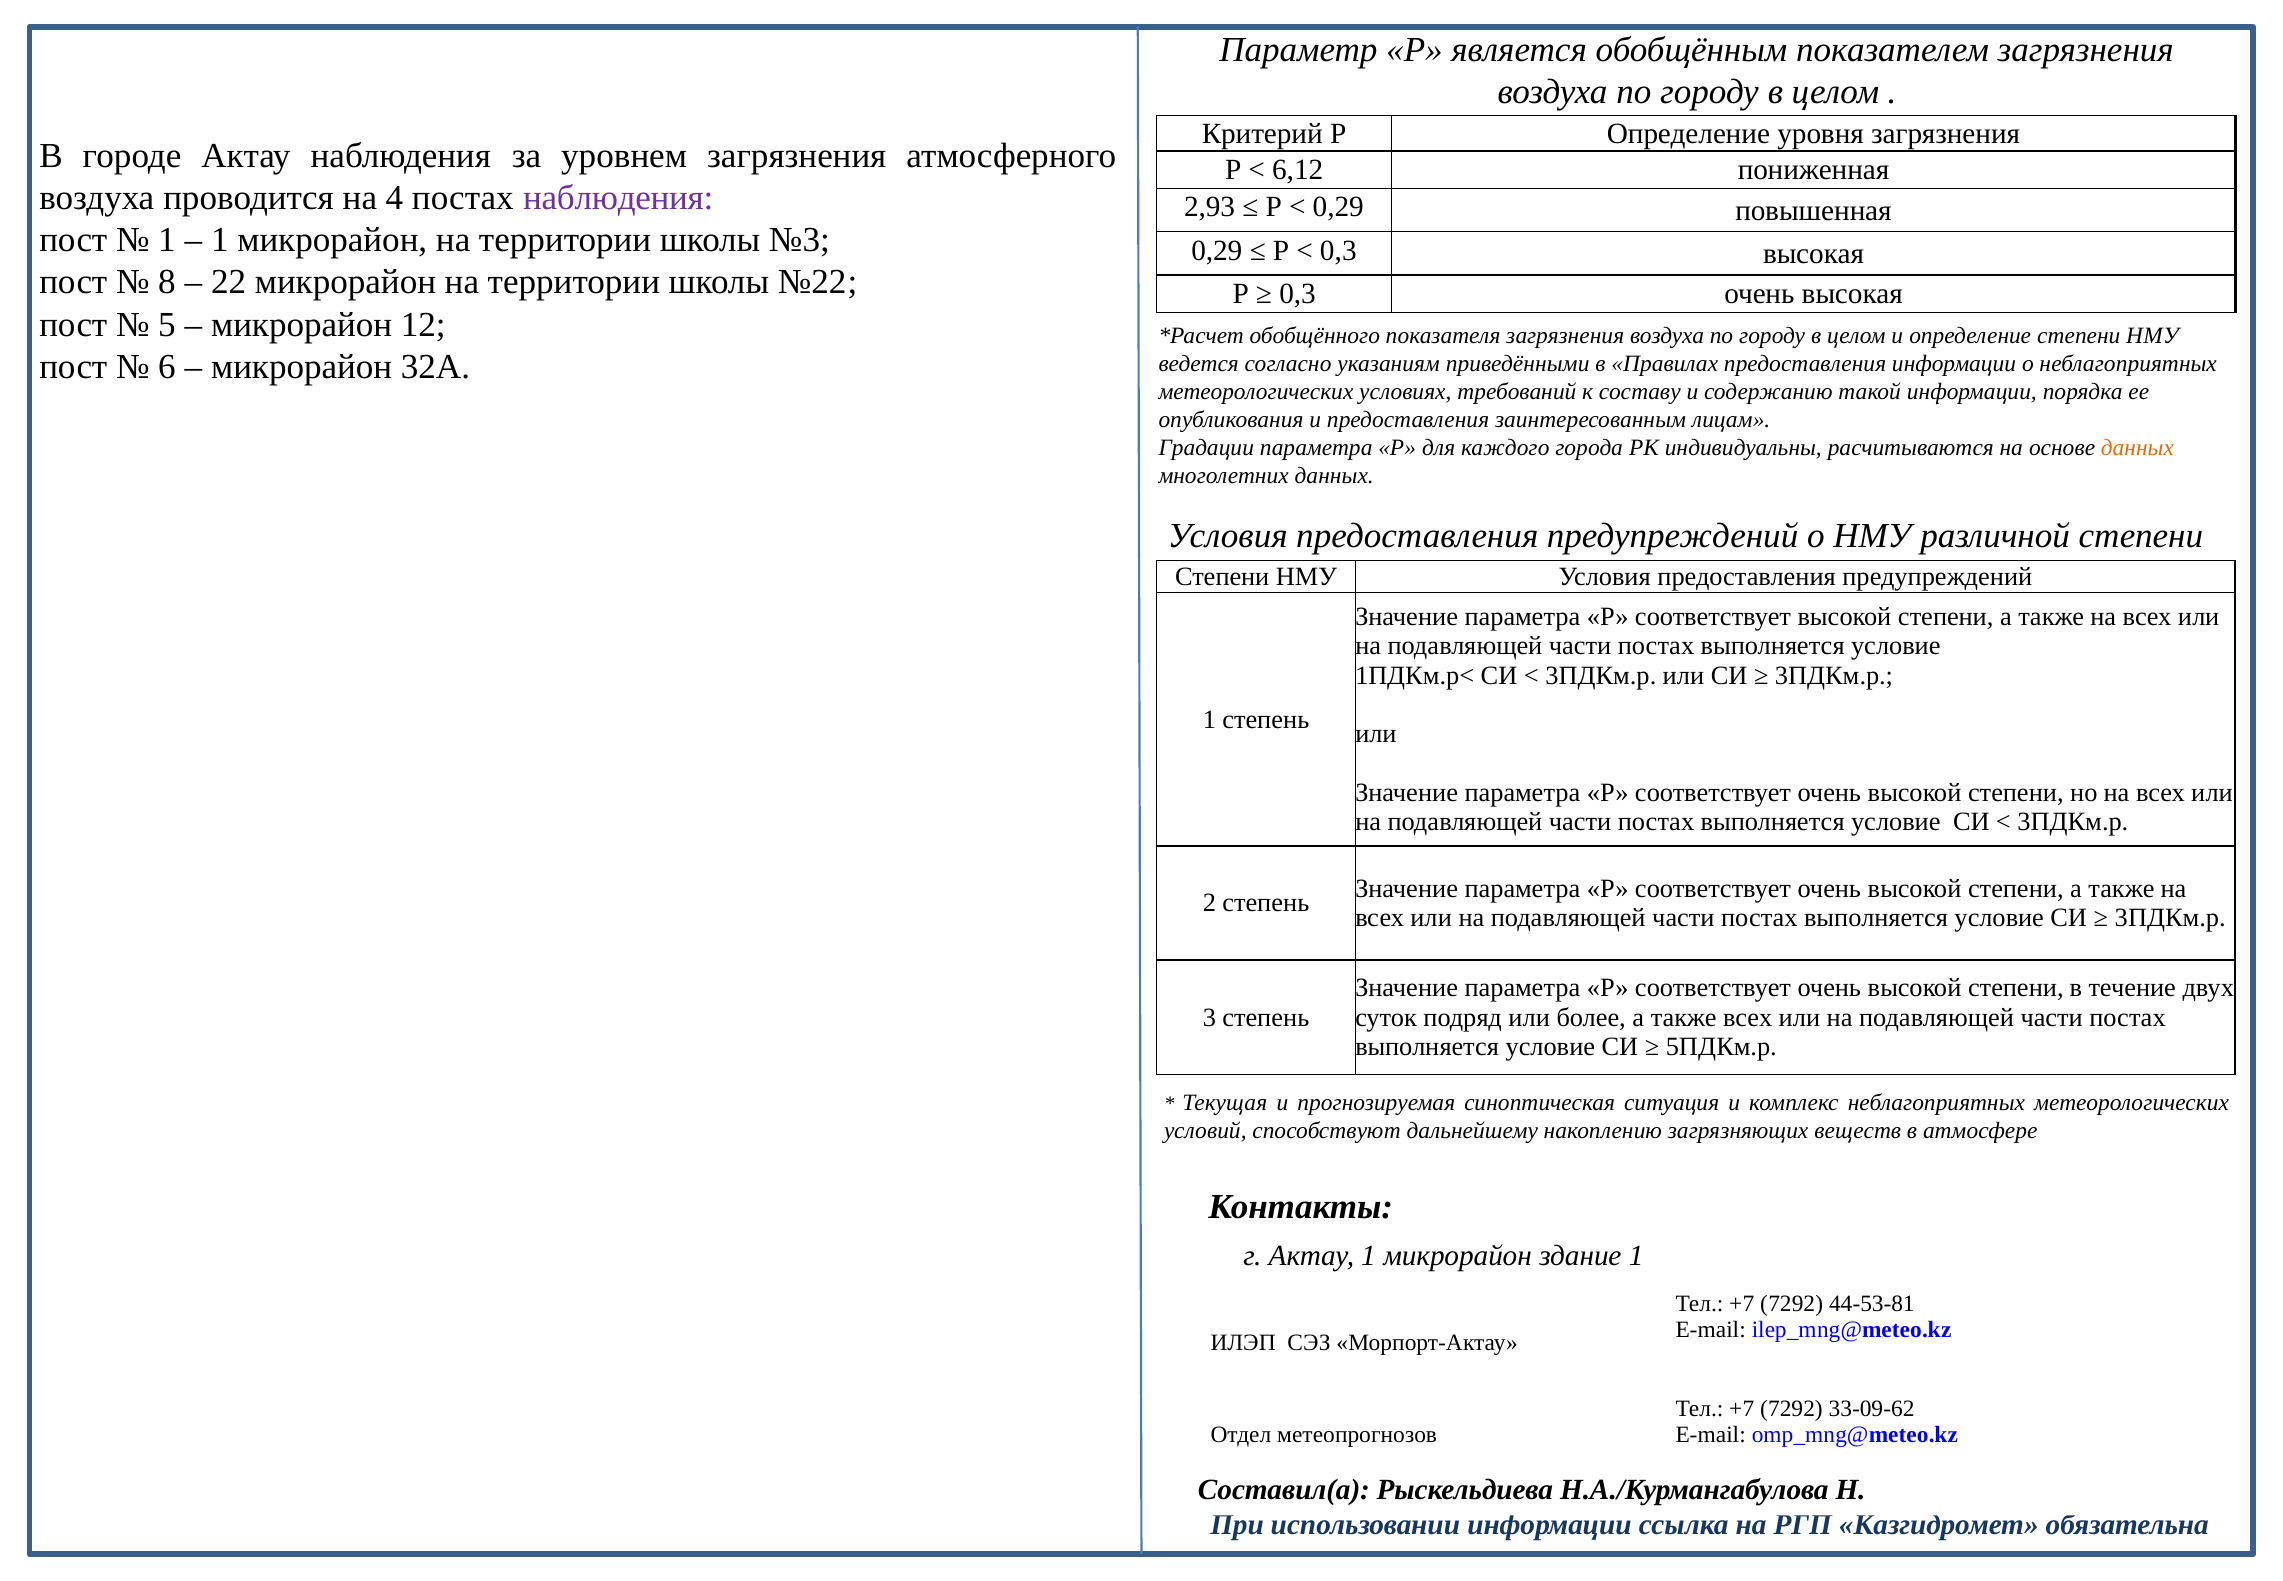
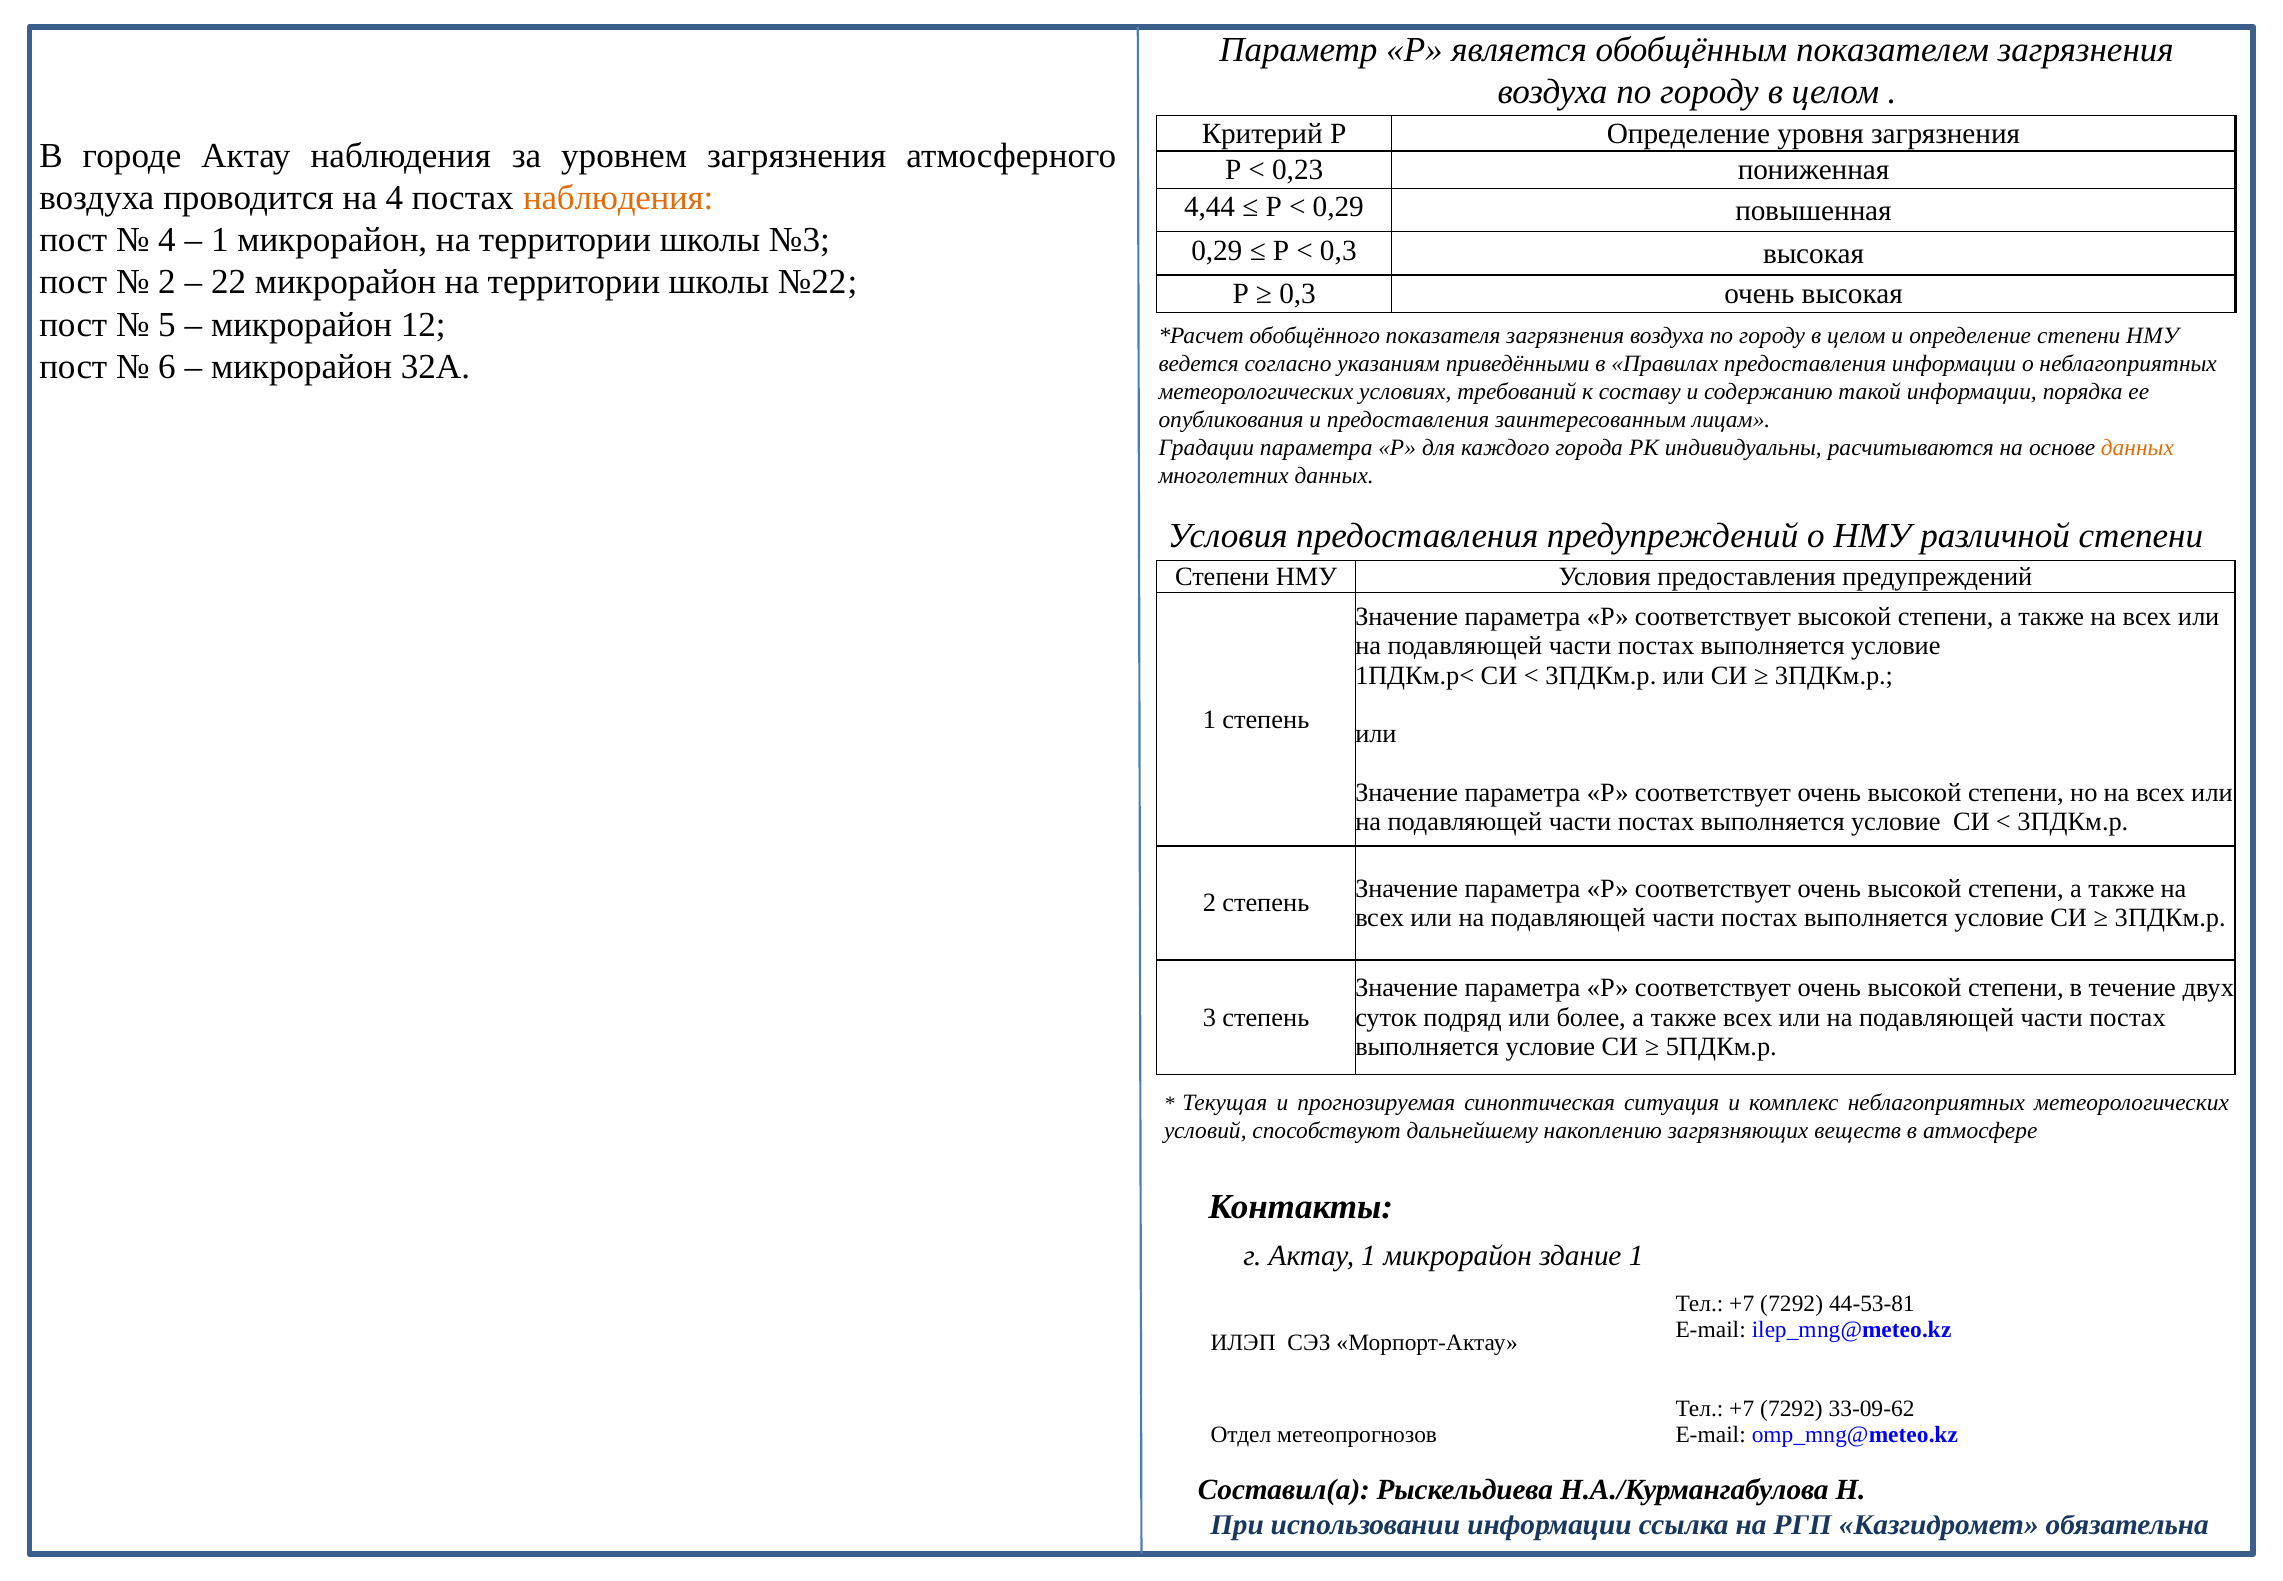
6,12: 6,12 -> 0,23 (1298, 169)
наблюдения colour: purple -> orange (618, 198)
2,93: 2,93 -> 4,44 (1210, 207)
1: 1 -> 4 (167, 240)
8: 8 -> 2 (167, 282)
